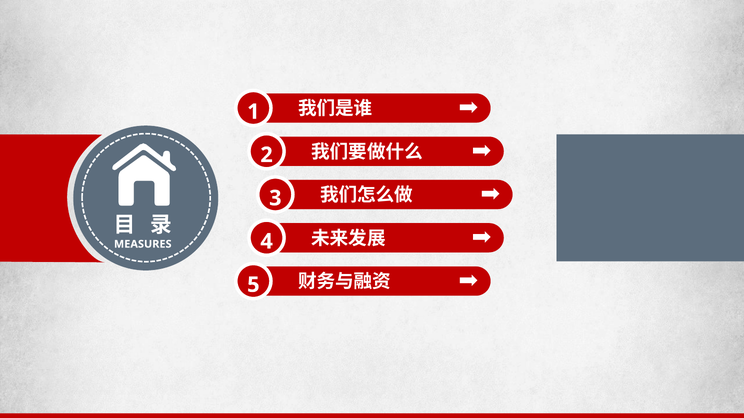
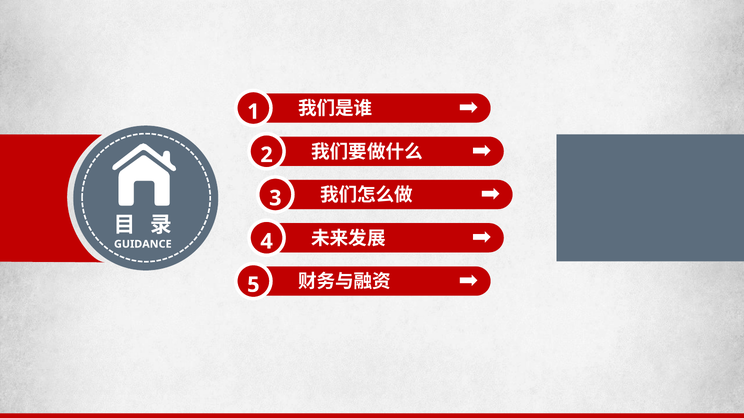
MEASURES: MEASURES -> GUIDANCE (143, 244)
